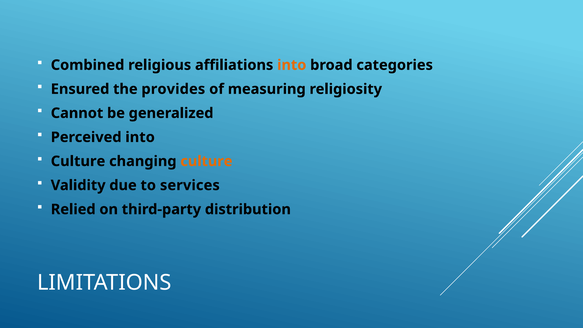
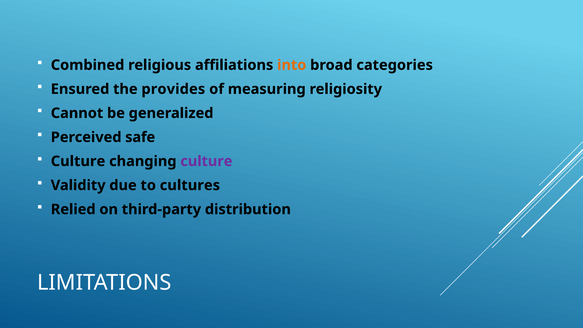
Perceived into: into -> safe (140, 137)
culture colour: orange -> purple (206, 161)
services: services -> cultures (190, 185)
